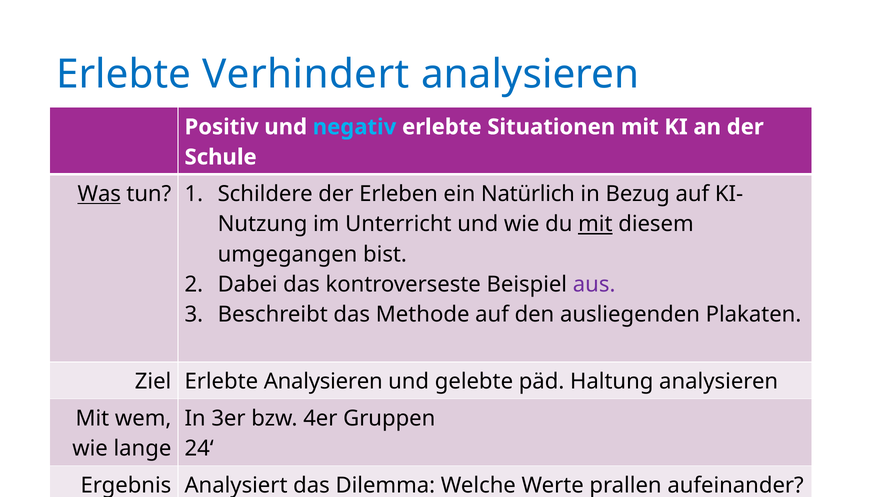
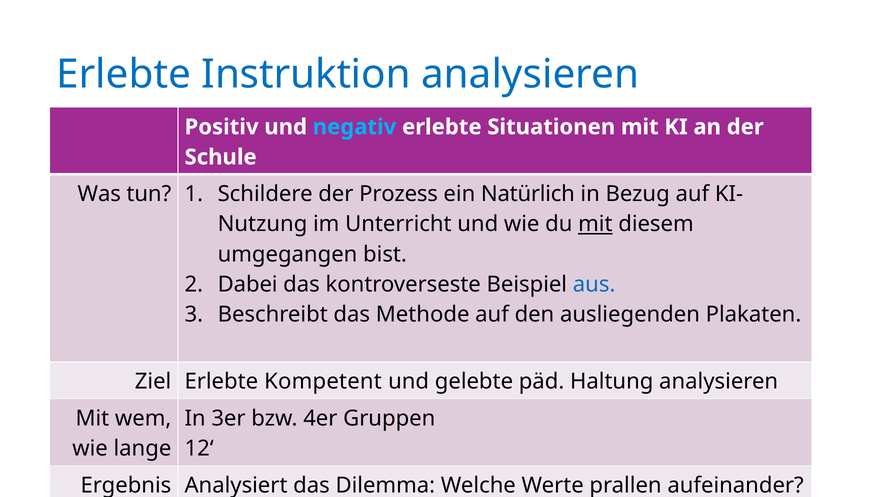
Verhindert: Verhindert -> Instruktion (306, 74)
Was underline: present -> none (99, 194)
Erleben: Erleben -> Prozess (399, 194)
aus colour: purple -> blue (594, 285)
Erlebte Analysieren: Analysieren -> Kompetent (323, 382)
24‘: 24‘ -> 12‘ (199, 449)
